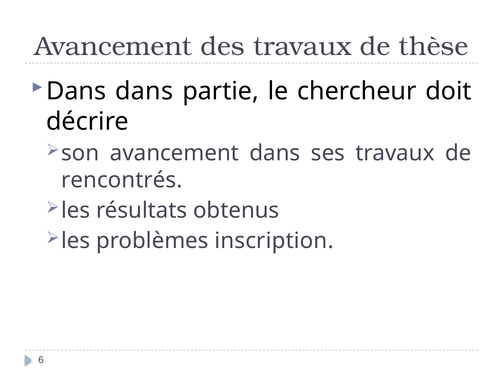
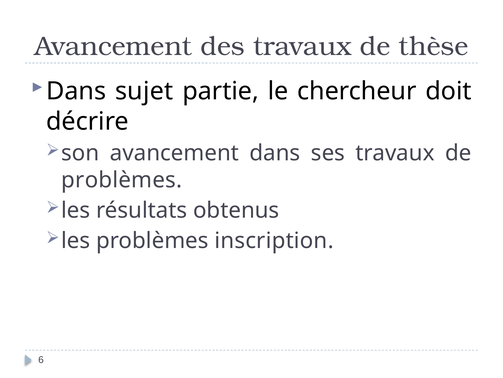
Dans dans: dans -> sujet (144, 91)
rencontrés: rencontrés -> problèmes (122, 180)
